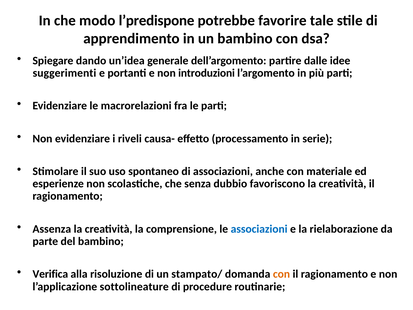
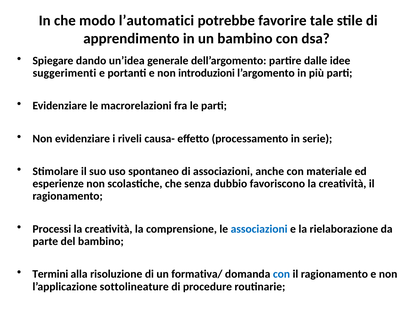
l’predispone: l’predispone -> l’automatici (156, 21)
Assenza: Assenza -> Processi (52, 229)
Verifica: Verifica -> Termini (50, 274)
stampato/: stampato/ -> formativa/ (197, 274)
con colour: orange -> blue (281, 274)
